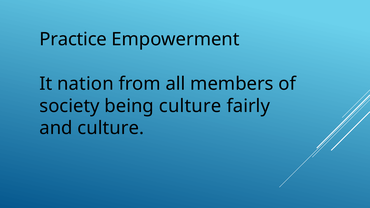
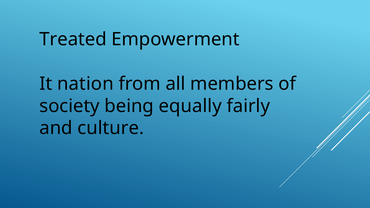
Practice: Practice -> Treated (73, 39)
being culture: culture -> equally (190, 106)
